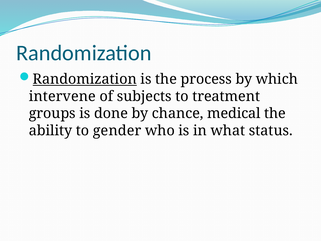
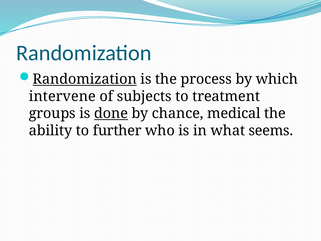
done underline: none -> present (111, 113)
gender: gender -> further (117, 131)
status: status -> seems (271, 131)
